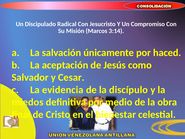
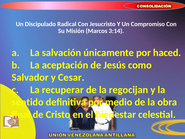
evidencia: evidencia -> recuperar (63, 90)
discípulo: discípulo -> regocijan (129, 90)
miedos: miedos -> sentido (28, 102)
